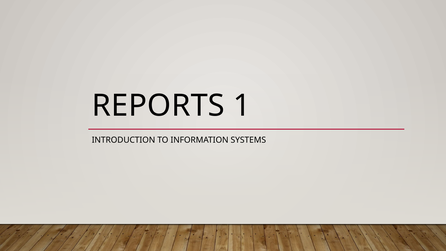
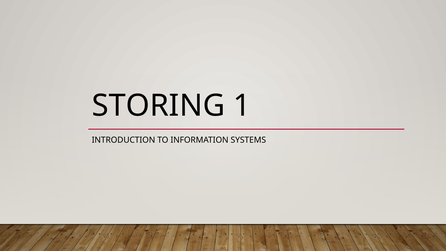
REPORTS: REPORTS -> STORING (158, 106)
